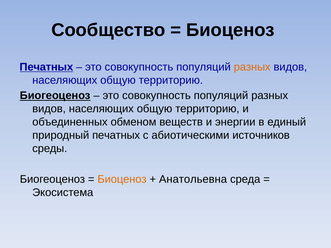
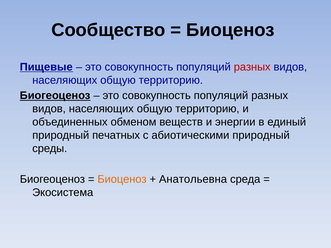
Печатных: Печатных -> Пищевые (46, 67)
разных colour: orange -> red (252, 67)
абиотическими источников: источников -> природный (261, 135)
